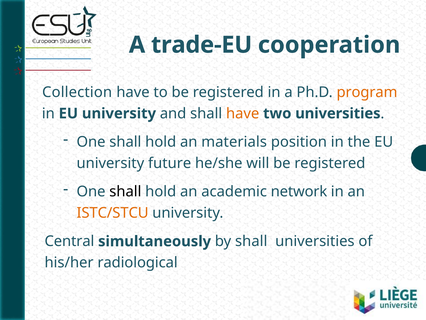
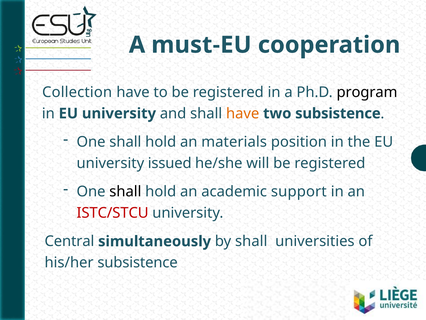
trade-EU: trade-EU -> must-EU (201, 45)
program colour: orange -> black (367, 92)
two universities: universities -> subsistence (338, 113)
future: future -> issued (170, 163)
network: network -> support (299, 191)
ISTC/STCU colour: orange -> red (113, 213)
his/her radiological: radiological -> subsistence (138, 262)
